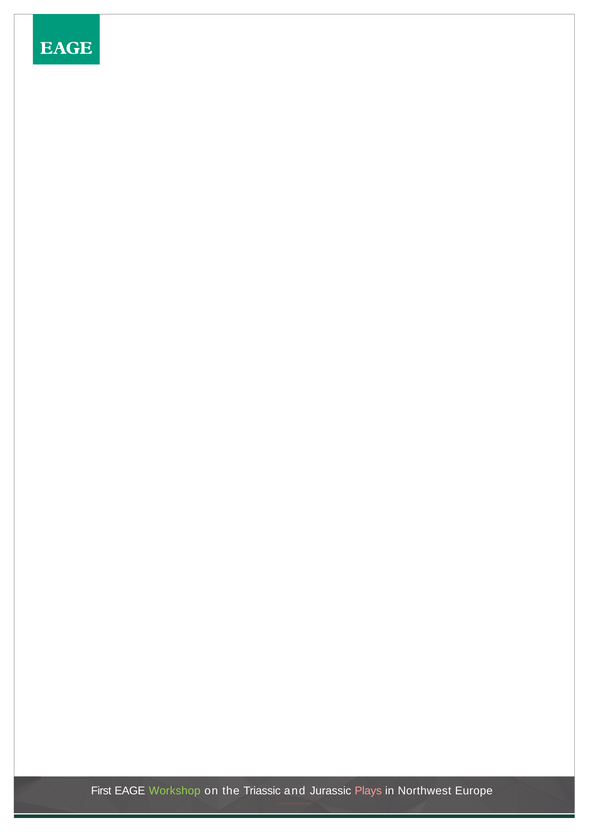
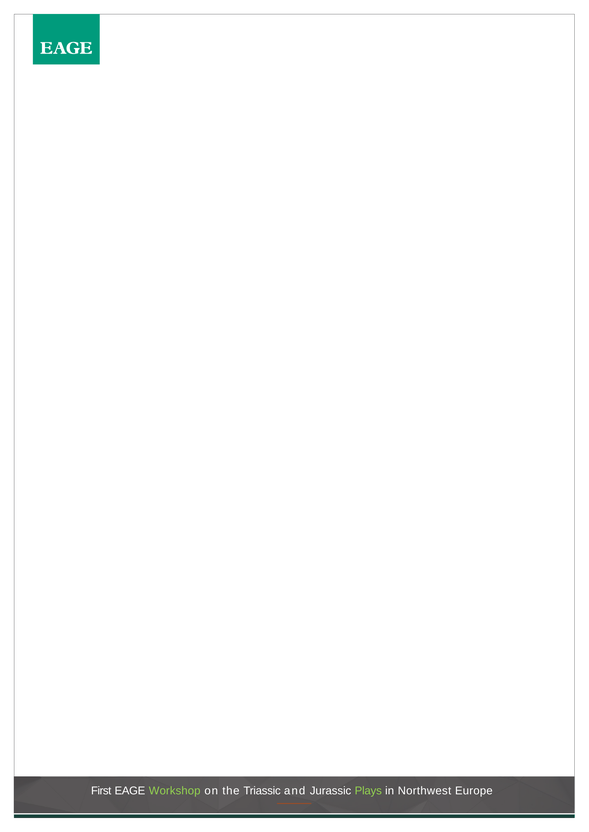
Plays colour: pink -> light green (368, 791)
